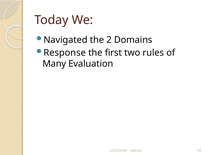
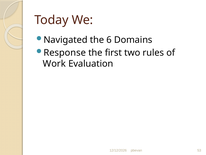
2: 2 -> 6 (109, 40)
Many: Many -> Work (54, 63)
